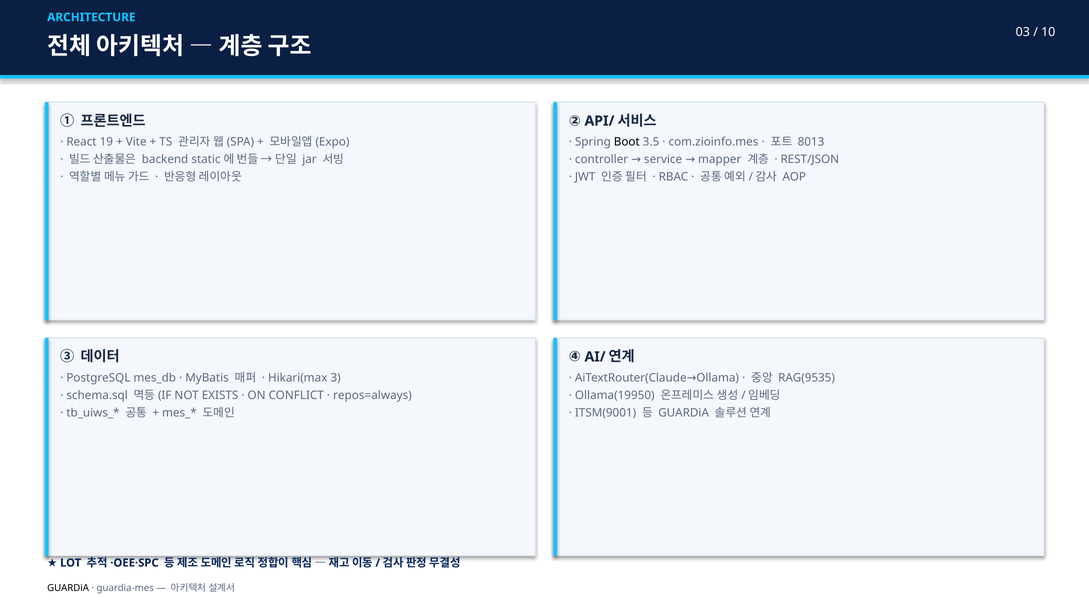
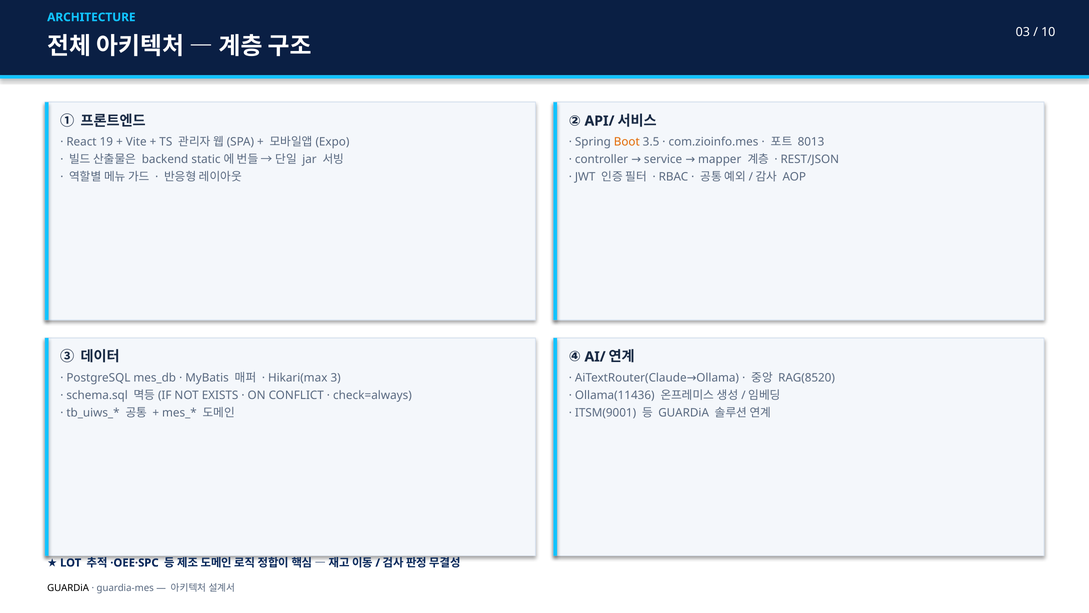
Boot colour: black -> orange (627, 142)
RAG(9535: RAG(9535 -> RAG(8520 (807, 378)
repos=always: repos=always -> check=always (372, 395)
Ollama(19950: Ollama(19950 -> Ollama(11436 (615, 395)
